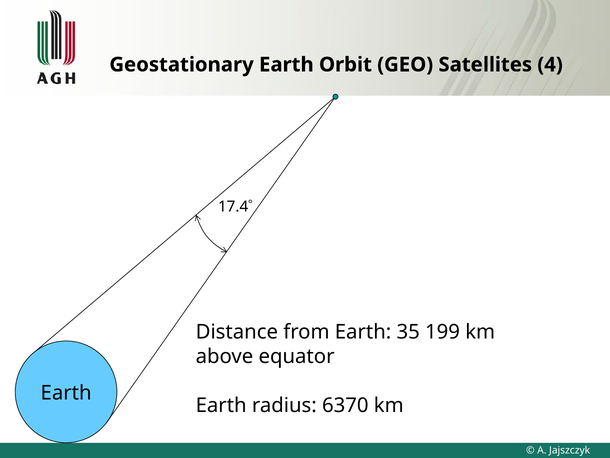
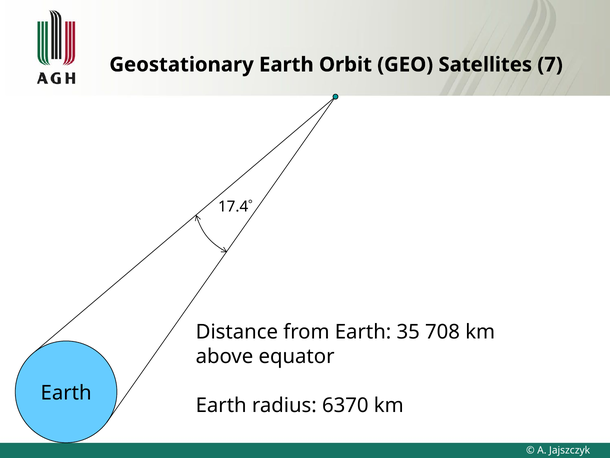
4: 4 -> 7 (550, 65)
199: 199 -> 708 (443, 332)
